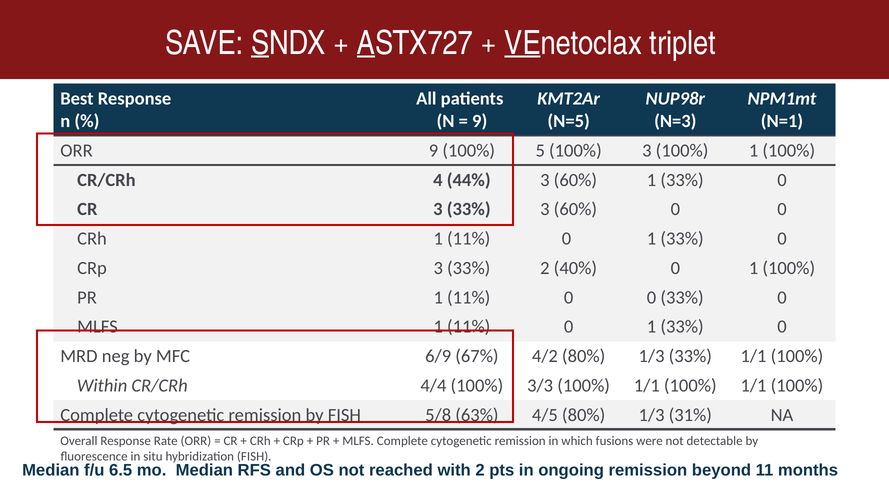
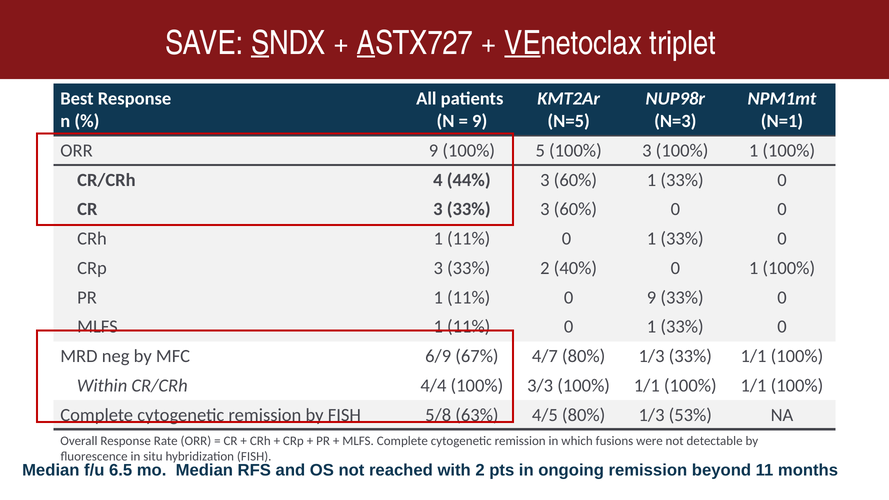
11% 0 0: 0 -> 9 (652, 297)
4/2: 4/2 -> 4/7 (545, 356)
31%: 31% -> 53% (690, 415)
